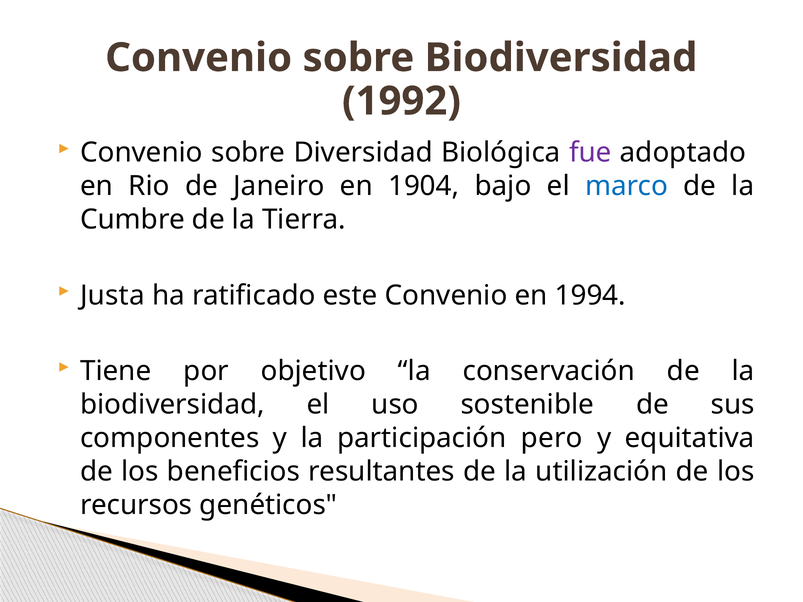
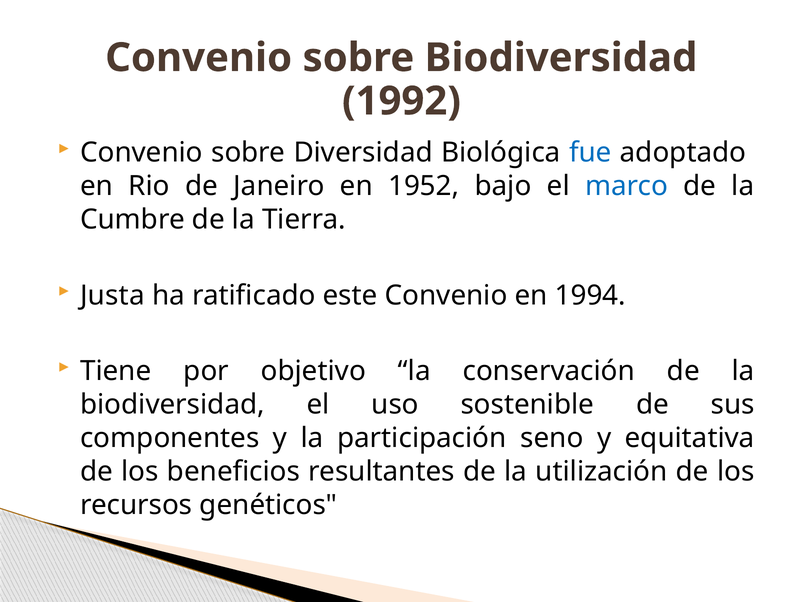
fue colour: purple -> blue (590, 153)
1904: 1904 -> 1952 (424, 186)
pero: pero -> seno (552, 438)
